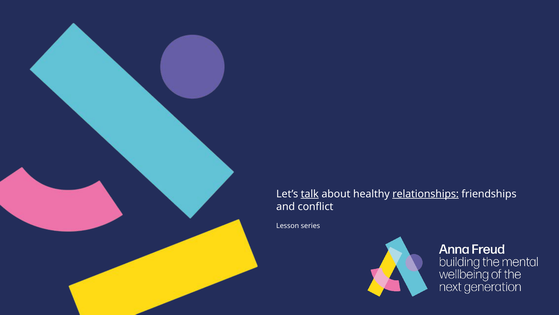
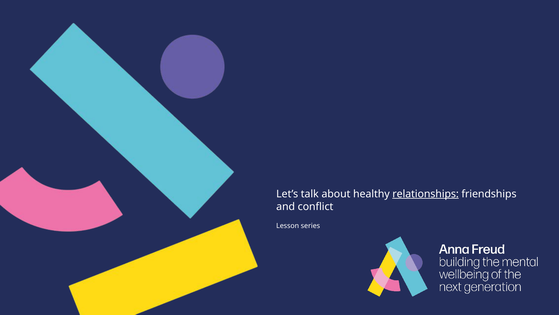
talk underline: present -> none (310, 194)
